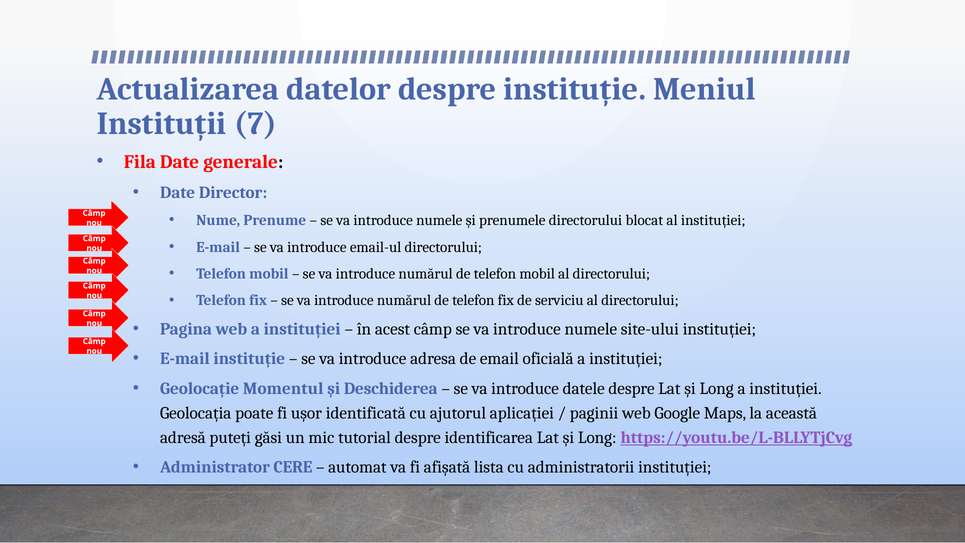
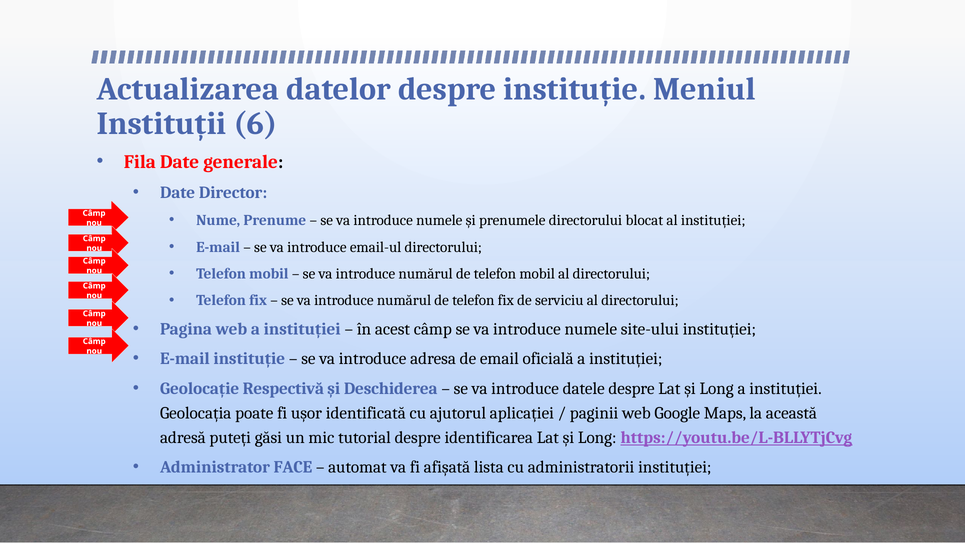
7: 7 -> 6 (256, 124)
Momentul: Momentul -> Respectivă (283, 388)
CERE: CERE -> FACE (293, 467)
